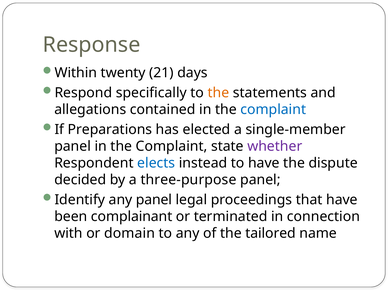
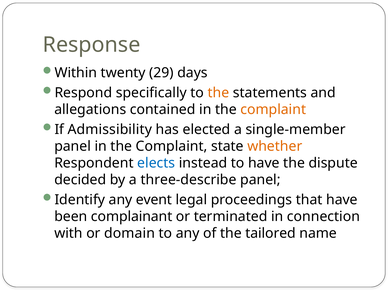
21: 21 -> 29 (161, 73)
complaint colour: blue -> orange (273, 109)
Preparations: Preparations -> Admissibility (110, 129)
whether colour: purple -> orange (275, 146)
three-purpose: three-purpose -> three-describe (189, 180)
any panel: panel -> event (154, 200)
